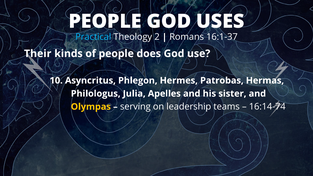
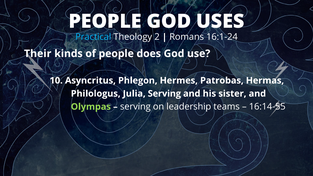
16:1-37: 16:1-37 -> 16:1-24 (222, 37)
Julia Apelles: Apelles -> Serving (164, 94)
Olympas colour: yellow -> light green (91, 107)
16:14-74: 16:14-74 -> 16:14-55 (267, 107)
